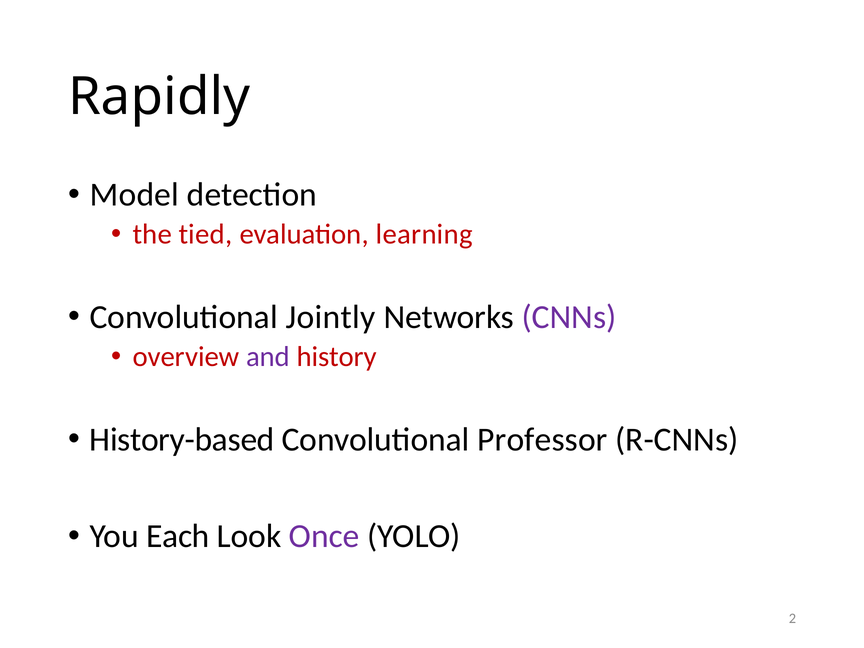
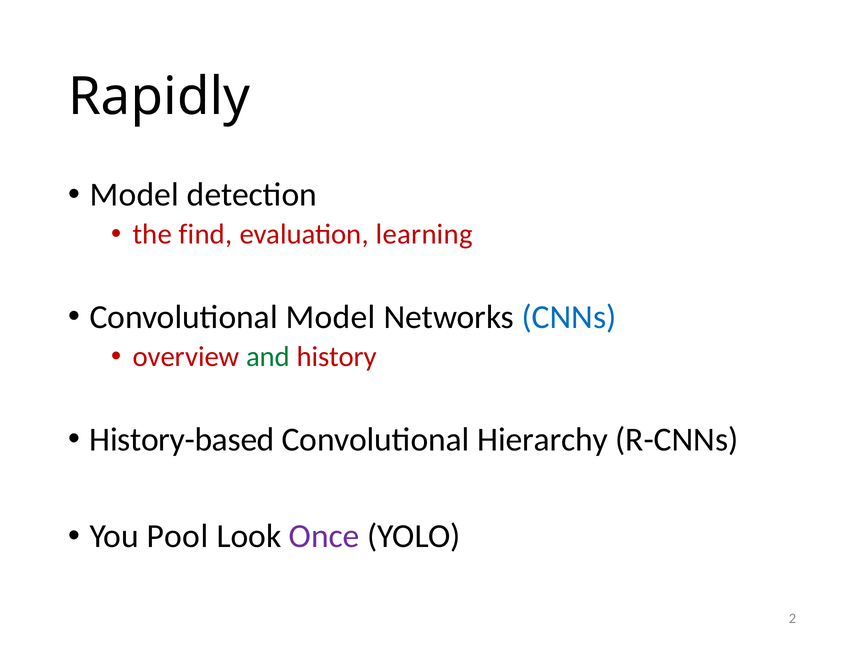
tied: tied -> find (206, 234)
Convolutional Jointly: Jointly -> Model (331, 317)
CNNs colour: purple -> blue (569, 317)
and colour: purple -> green (268, 357)
Professor: Professor -> Hierarchy (543, 440)
Each: Each -> Pool (177, 536)
